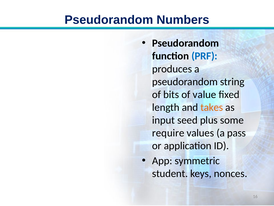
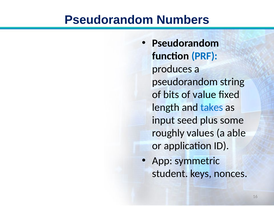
takes colour: orange -> blue (212, 107)
require: require -> roughly (168, 133)
pass: pass -> able (236, 133)
